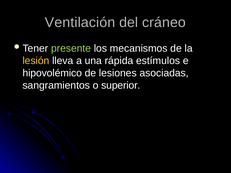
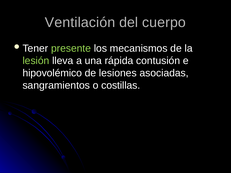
cráneo: cráneo -> cuerpo (164, 22)
lesión colour: yellow -> light green (36, 61)
estímulos: estímulos -> contusión (158, 61)
superior: superior -> costillas (121, 85)
